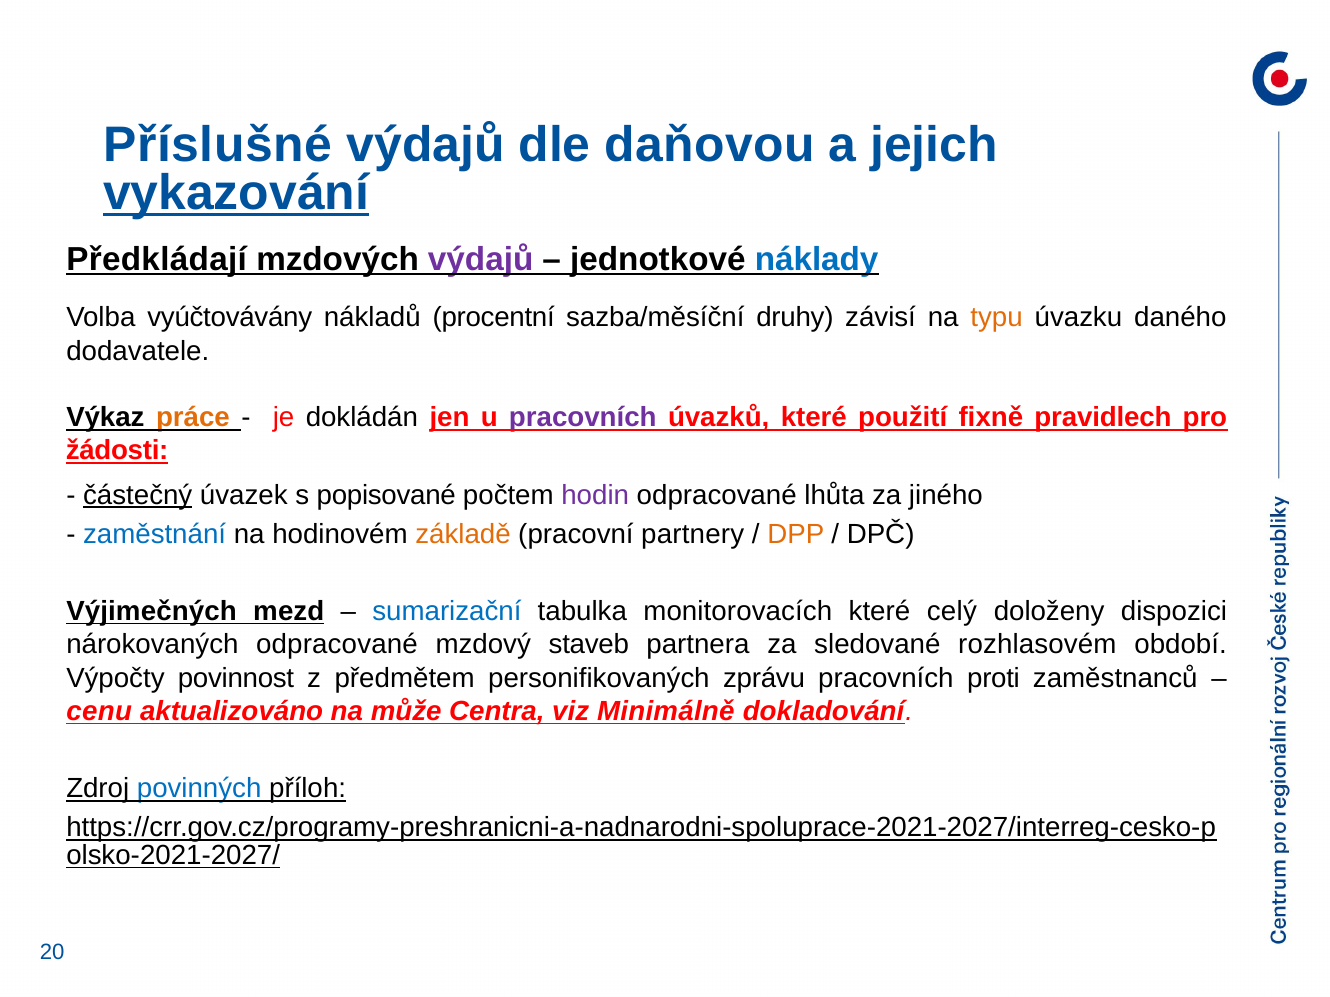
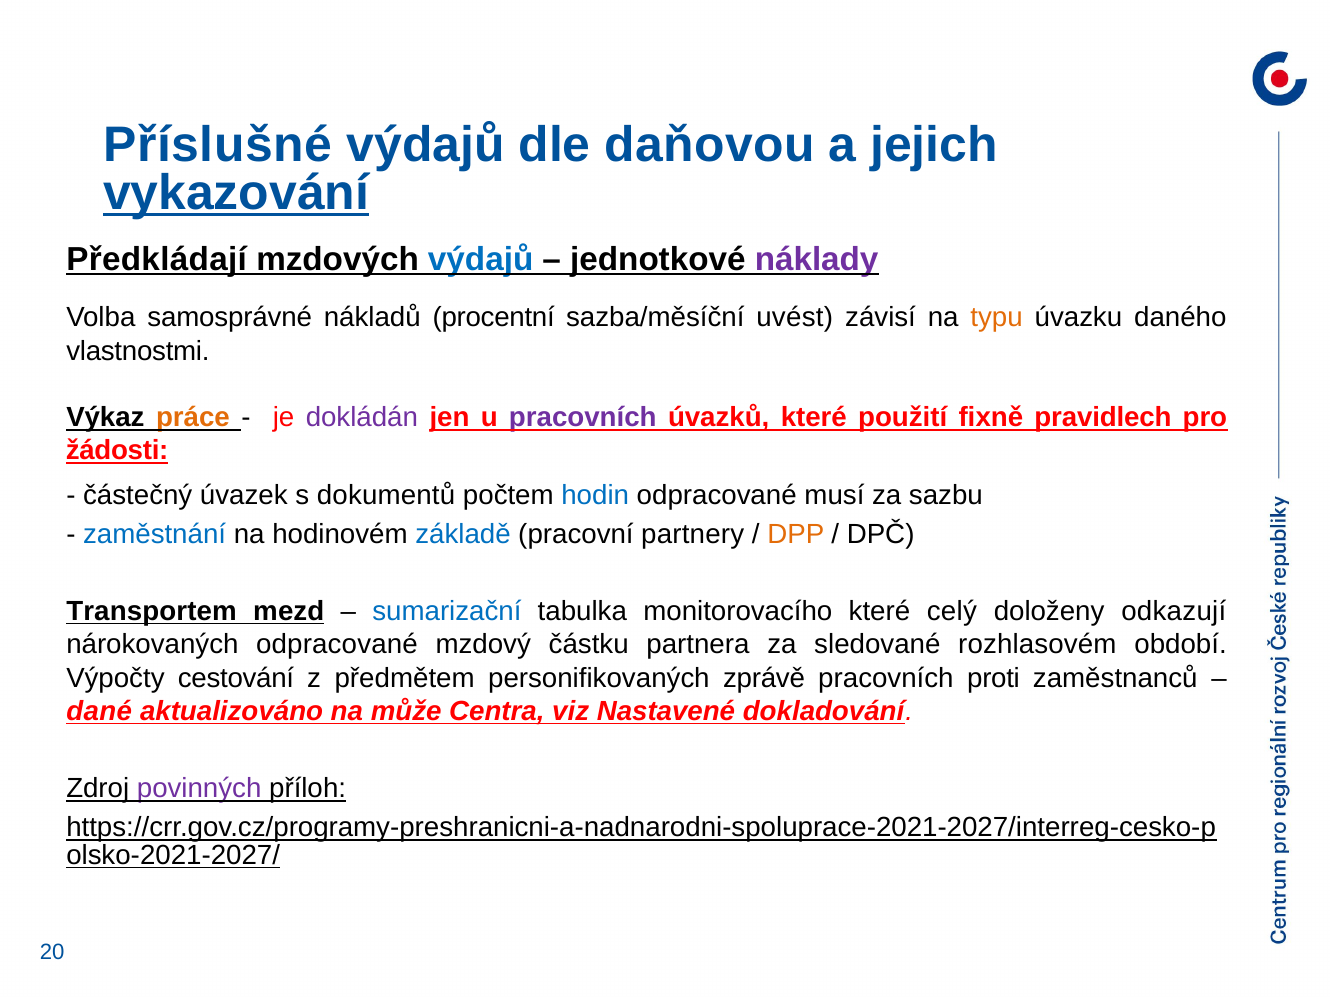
výdajů colour: purple -> blue (481, 259)
náklady colour: blue -> purple (817, 259)
vyúčtovávány: vyúčtovávány -> samosprávné (230, 318)
druhy: druhy -> uvést (795, 318)
dodavatele: dodavatele -> vlastnostmi (138, 351)
dokládán colour: black -> purple (362, 418)
částečný underline: present -> none (138, 495)
popisované: popisované -> dokumentů (386, 495)
hodin colour: purple -> blue (595, 495)
lhůta: lhůta -> musí (834, 495)
jiného: jiného -> sazbu (946, 495)
základě colour: orange -> blue (463, 534)
Výjimečných: Výjimečných -> Transportem (152, 612)
monitorovacích: monitorovacích -> monitorovacího (738, 612)
dispozici: dispozici -> odkazují (1174, 612)
staveb: staveb -> částku (589, 645)
povinnost: povinnost -> cestování (236, 678)
zprávu: zprávu -> zprávě (764, 678)
cenu: cenu -> dané (99, 712)
Minimálně: Minimálně -> Nastavené (666, 712)
povinných colour: blue -> purple (199, 789)
